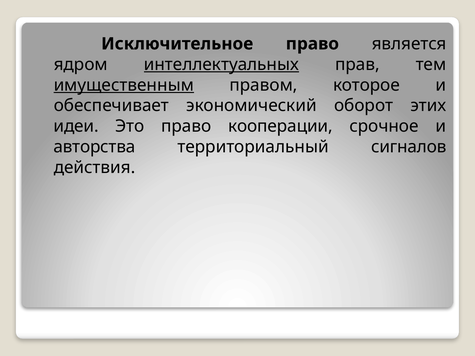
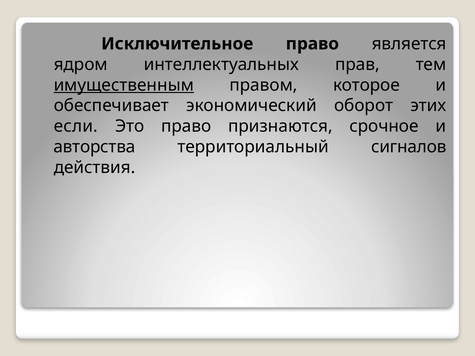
интеллектуальных underline: present -> none (221, 64)
идеи: идеи -> если (76, 126)
кооперации: кооперации -> признаются (280, 126)
